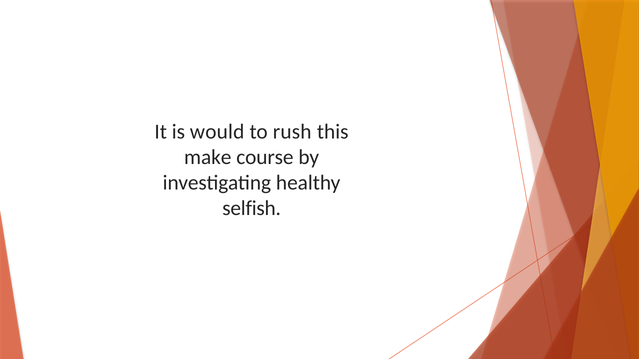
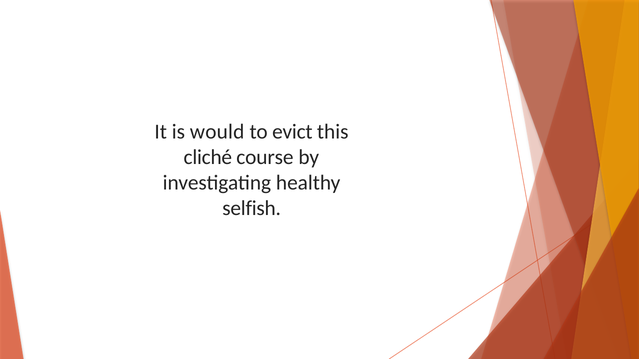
rush: rush -> evict (292, 132)
make: make -> cliché (208, 157)
